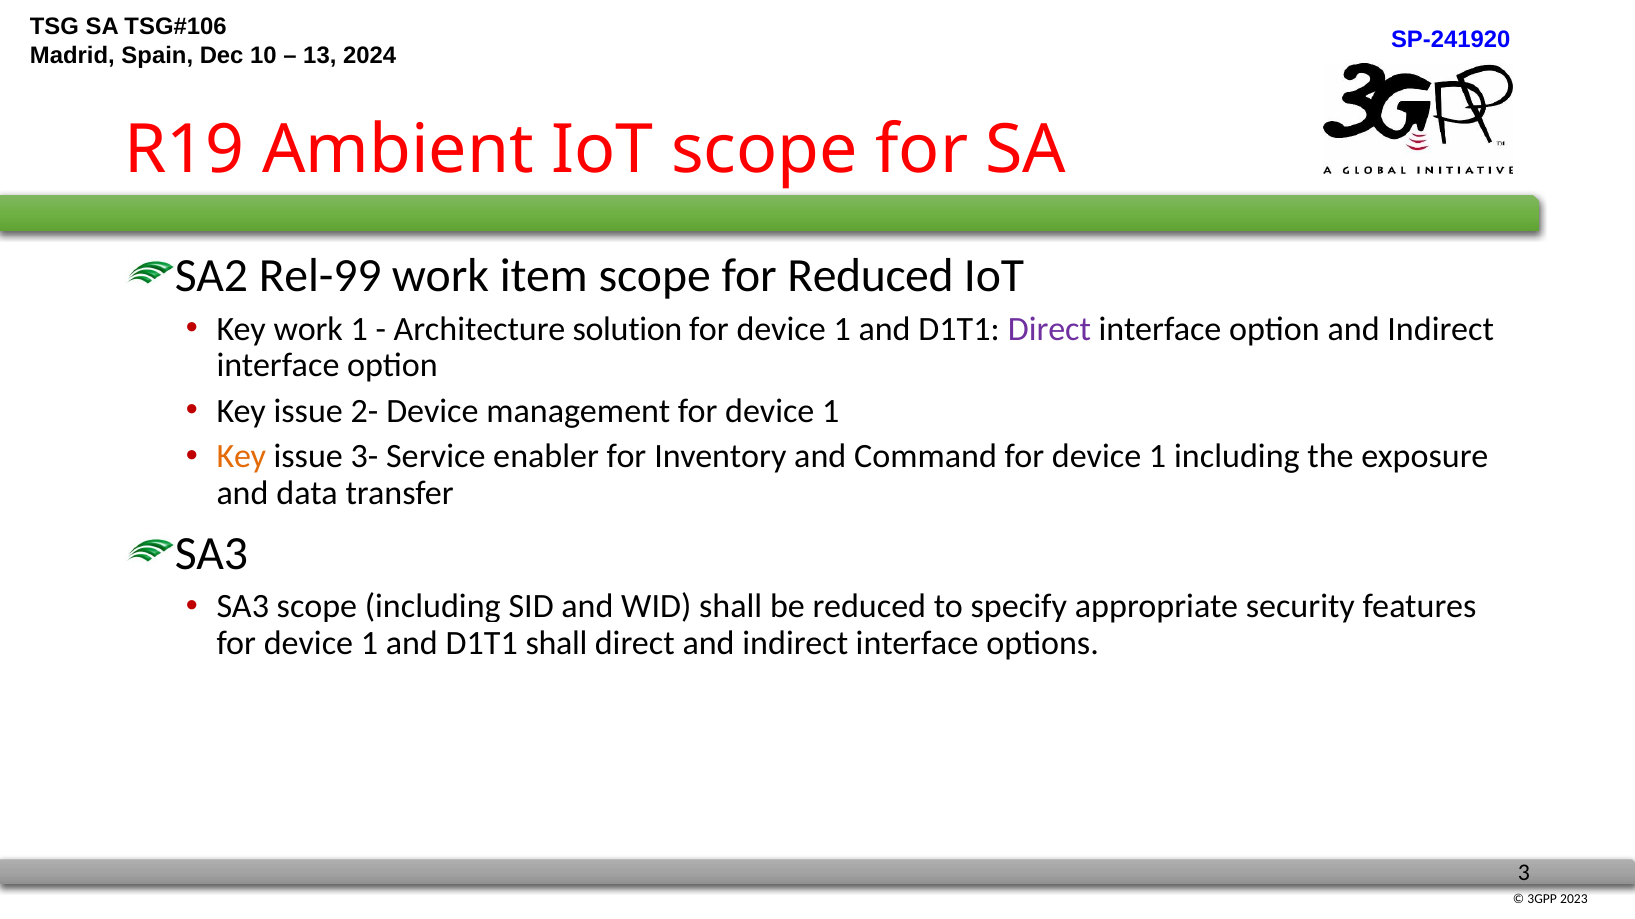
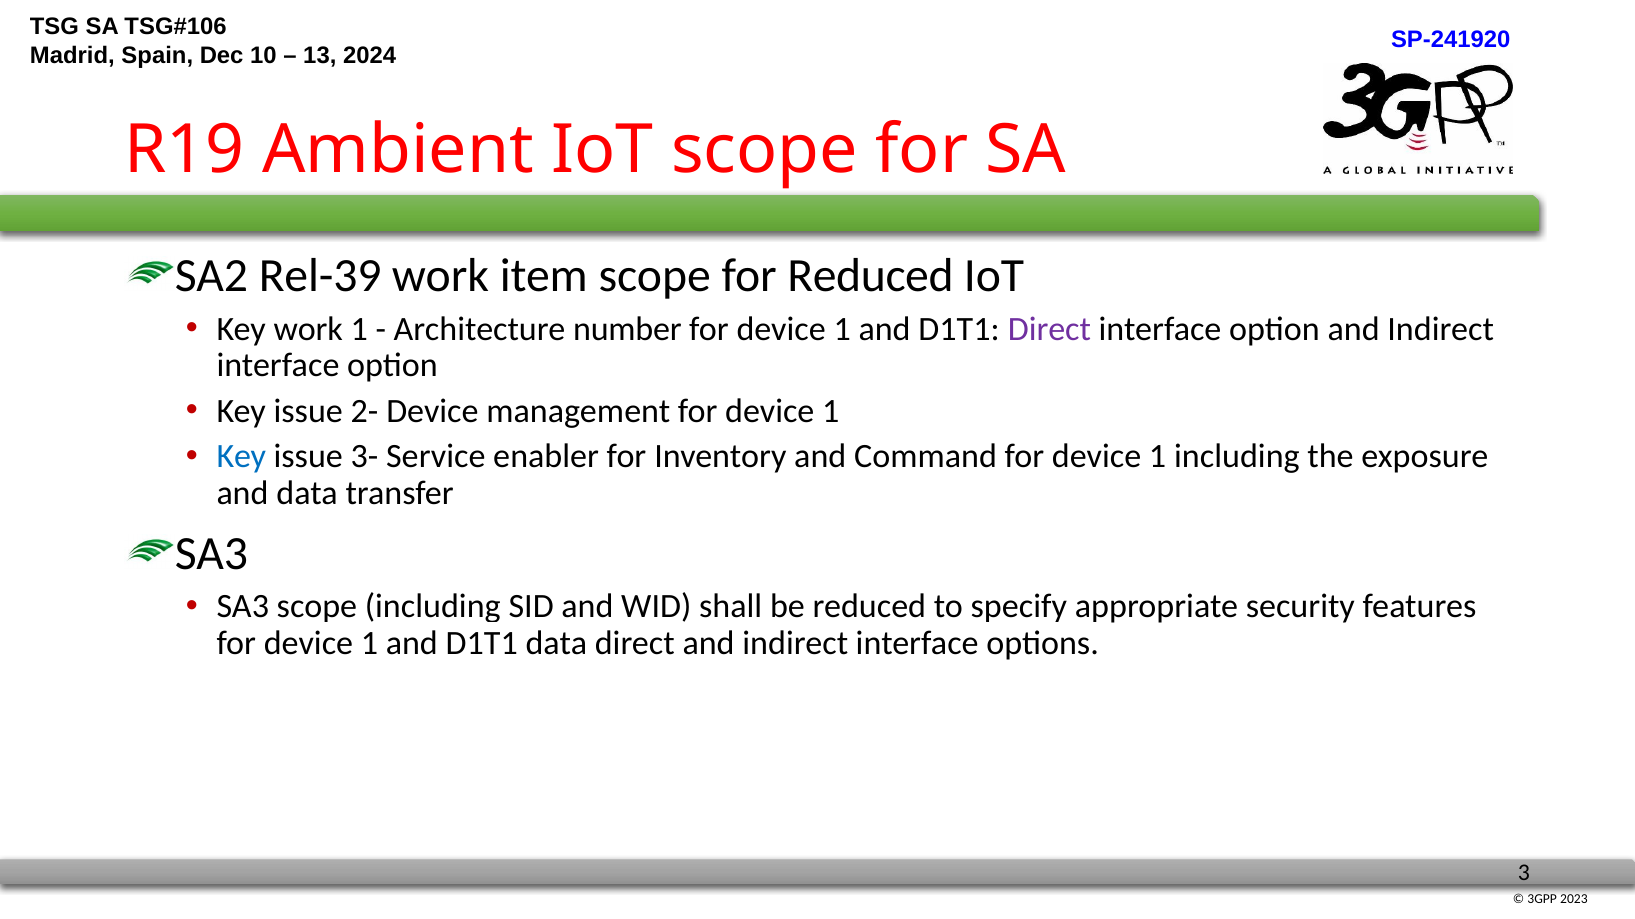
Rel-99: Rel-99 -> Rel-39 (320, 276)
solution: solution -> number (627, 329)
Key colour: orange -> blue (241, 457)
D1T1 shall: shall -> data (556, 644)
